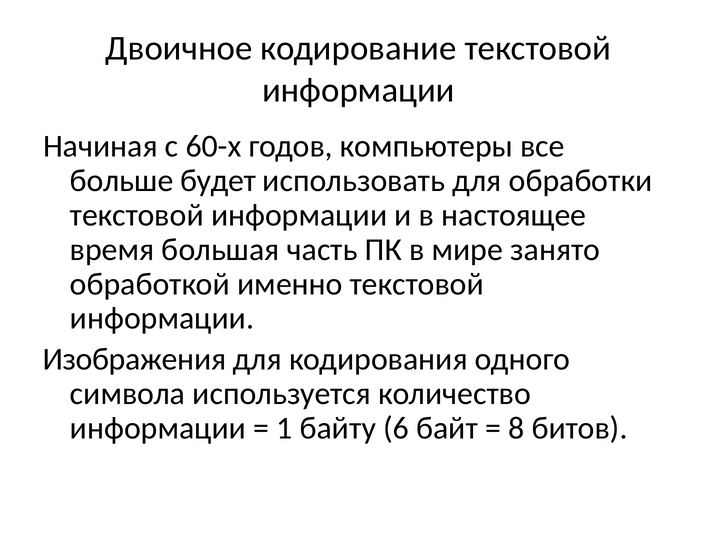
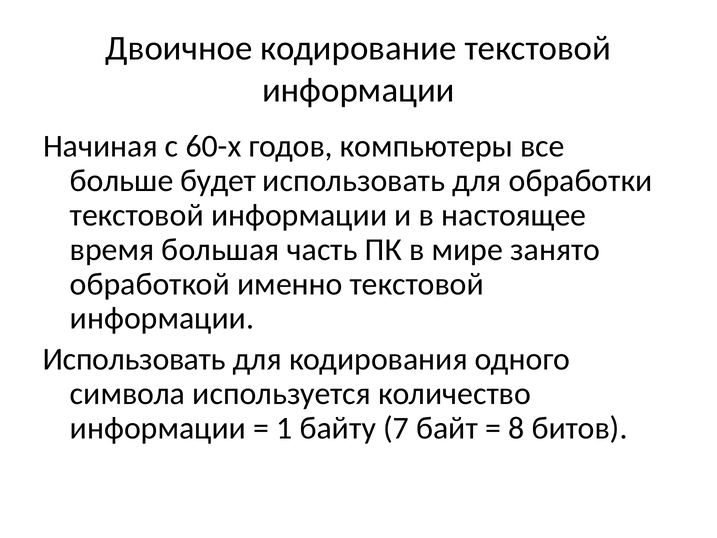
Изображения: Изображения -> Использовать (134, 359)
6: 6 -> 7 (396, 428)
